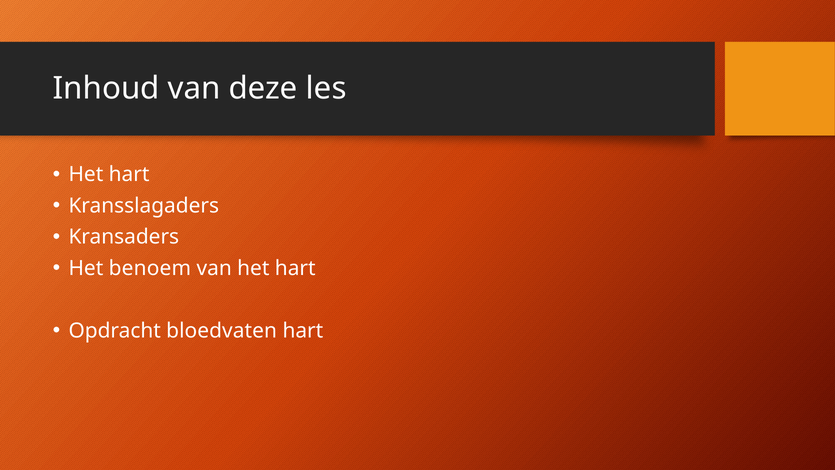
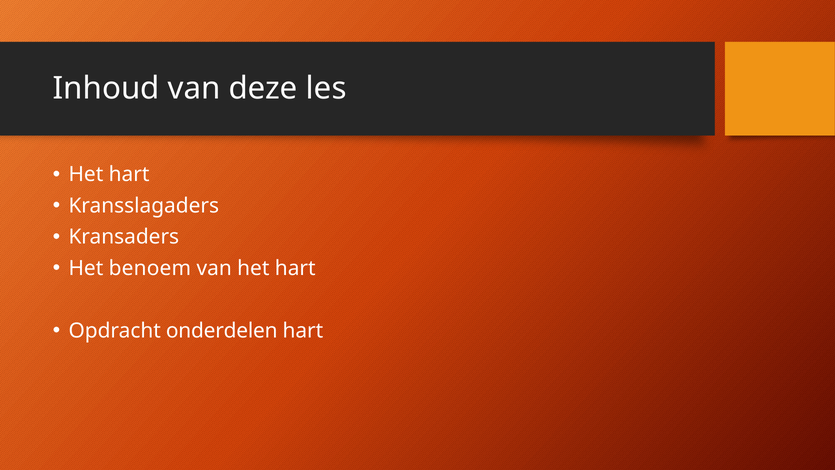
bloedvaten: bloedvaten -> onderdelen (222, 331)
